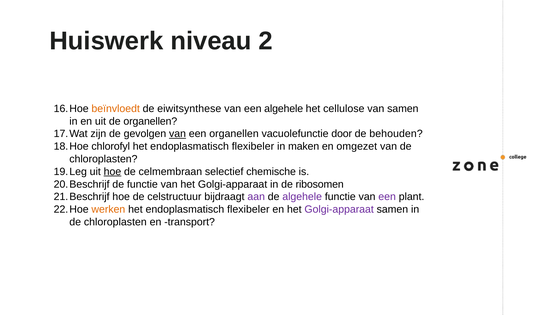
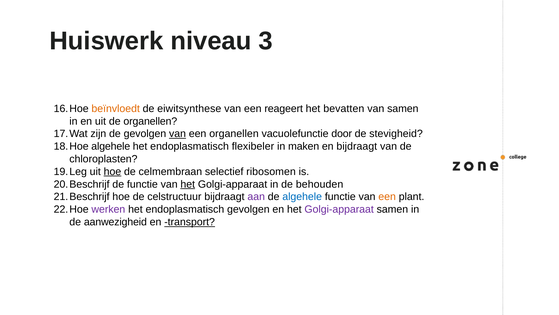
2: 2 -> 3 (266, 41)
een algehele: algehele -> reageert (284, 108)
cellulose: cellulose -> bevatten (344, 108)
behouden: behouden -> stevigheid (396, 134)
chlorofyl: chlorofyl -> algehele (111, 146)
en omgezet: omgezet -> bijdraagt (357, 146)
chemische: chemische -> ribosomen (271, 171)
het underline: none -> present (188, 184)
ribosomen: ribosomen -> behouden (320, 184)
algehele colour: purple -> blue (302, 196)
een colour: purple -> orange (387, 196)
werken colour: orange -> purple (108, 209)
flexibeler: flexibeler -> gevolgen (248, 209)
chloroplasten: chloroplasten -> aanwezigheid (115, 222)
transport underline: none -> present (190, 222)
